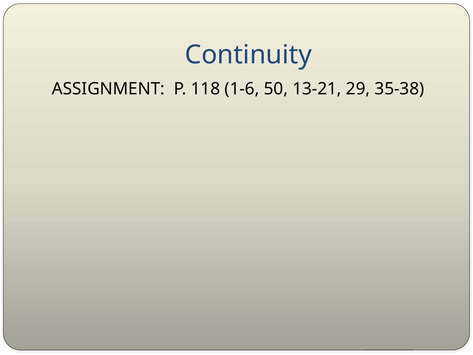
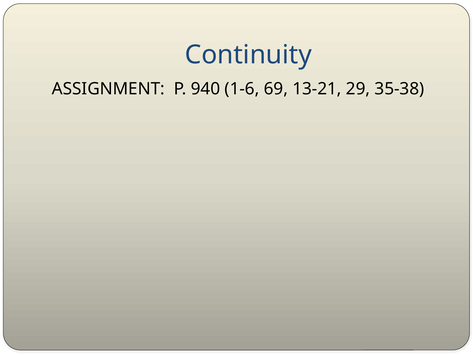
118: 118 -> 940 (206, 89)
50: 50 -> 69 (276, 89)
